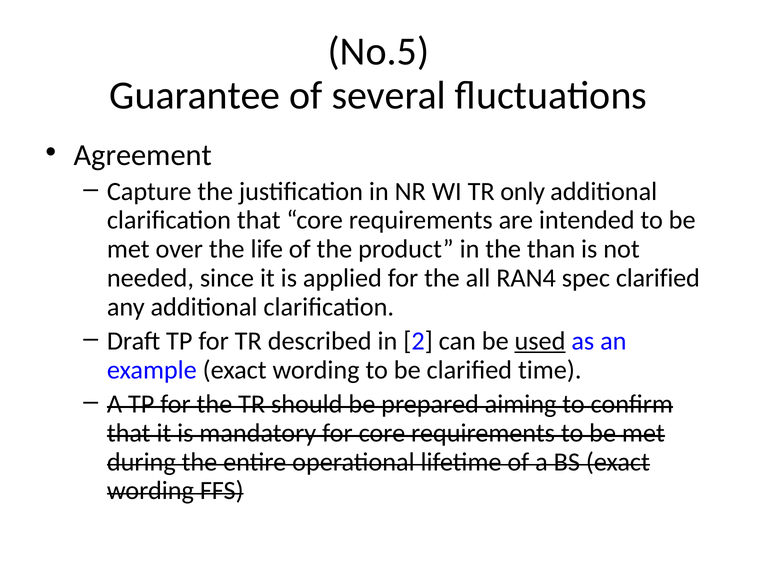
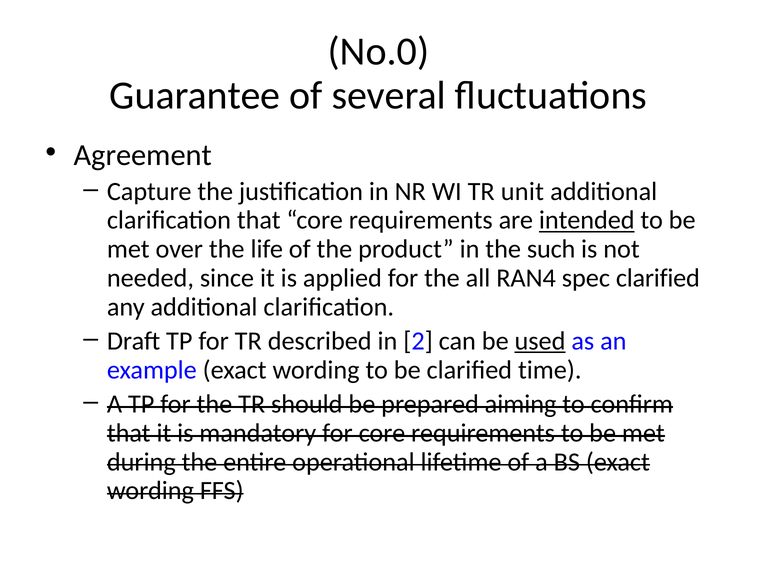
No.5: No.5 -> No.0 (378, 51)
only: only -> unit (522, 191)
intended underline: none -> present (587, 220)
than: than -> such (551, 249)
